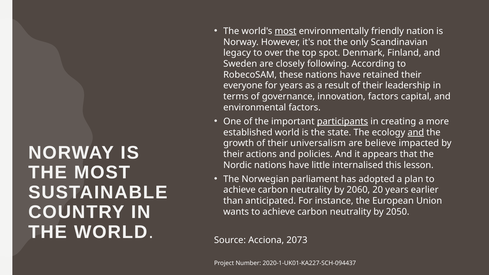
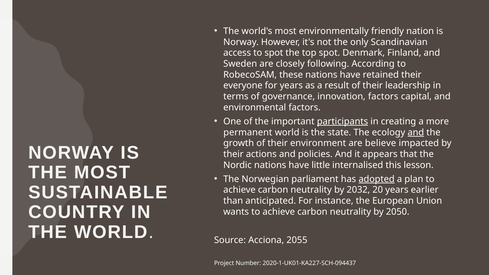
most underline: present -> none (286, 31)
legacy: legacy -> access (237, 53)
to over: over -> spot (274, 53)
established: established -> permanent (248, 132)
universalism: universalism -> environment (318, 143)
adopted underline: none -> present (377, 179)
2060: 2060 -> 2032 (358, 190)
2073: 2073 -> 2055 (297, 240)
